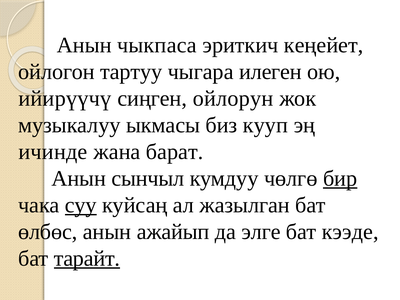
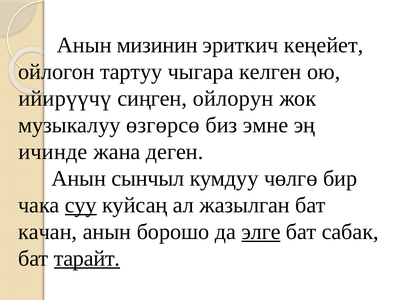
чыкпаса: чыкпаса -> мизинин (157, 45)
илеген: илеген -> келген (270, 72)
ыкмасы: ыкмасы -> өзгөрсө (163, 125)
кууп: кууп -> эмне (266, 125)
барат: барат -> деген (175, 152)
бир underline: present -> none (340, 178)
өлбөс: өлбөс -> качан (48, 232)
ажайып: ажайып -> борошо (173, 232)
элге underline: none -> present (261, 232)
кээде: кээде -> сабак (350, 232)
